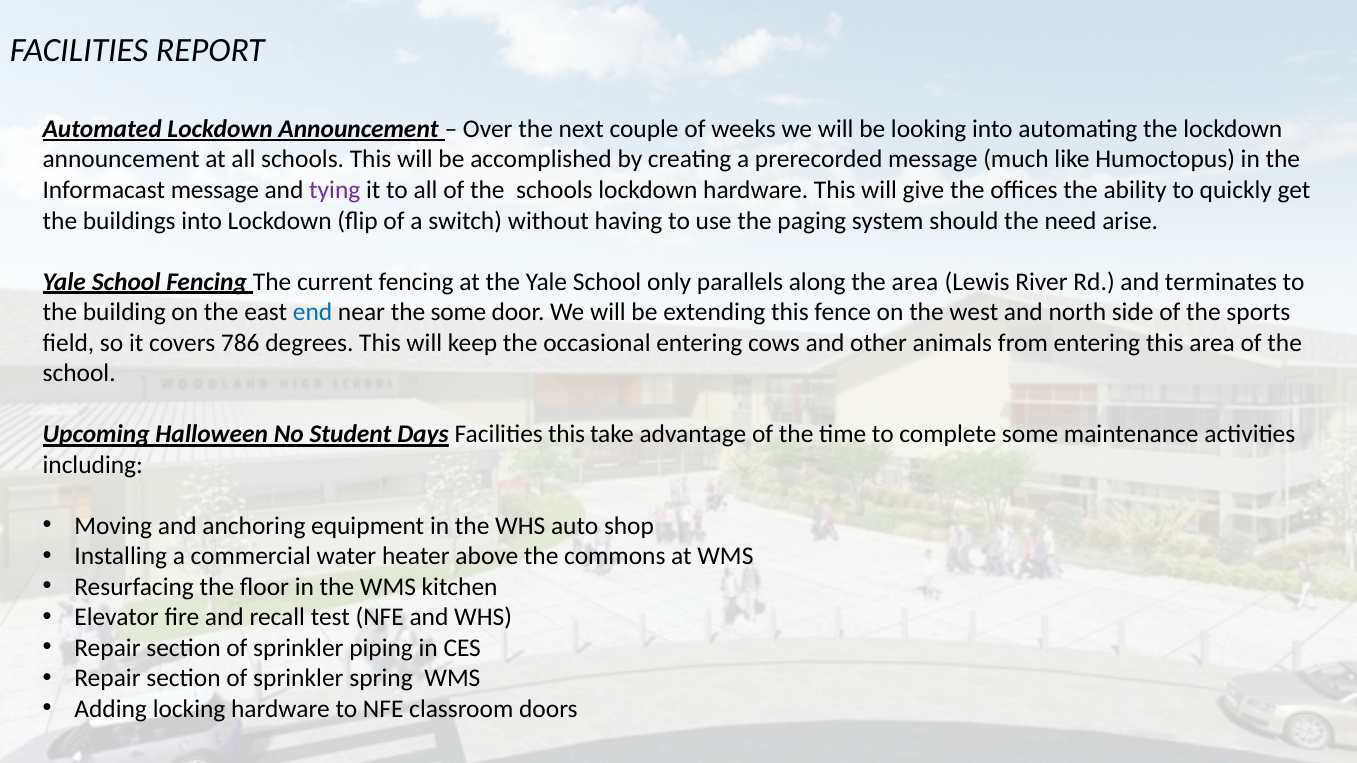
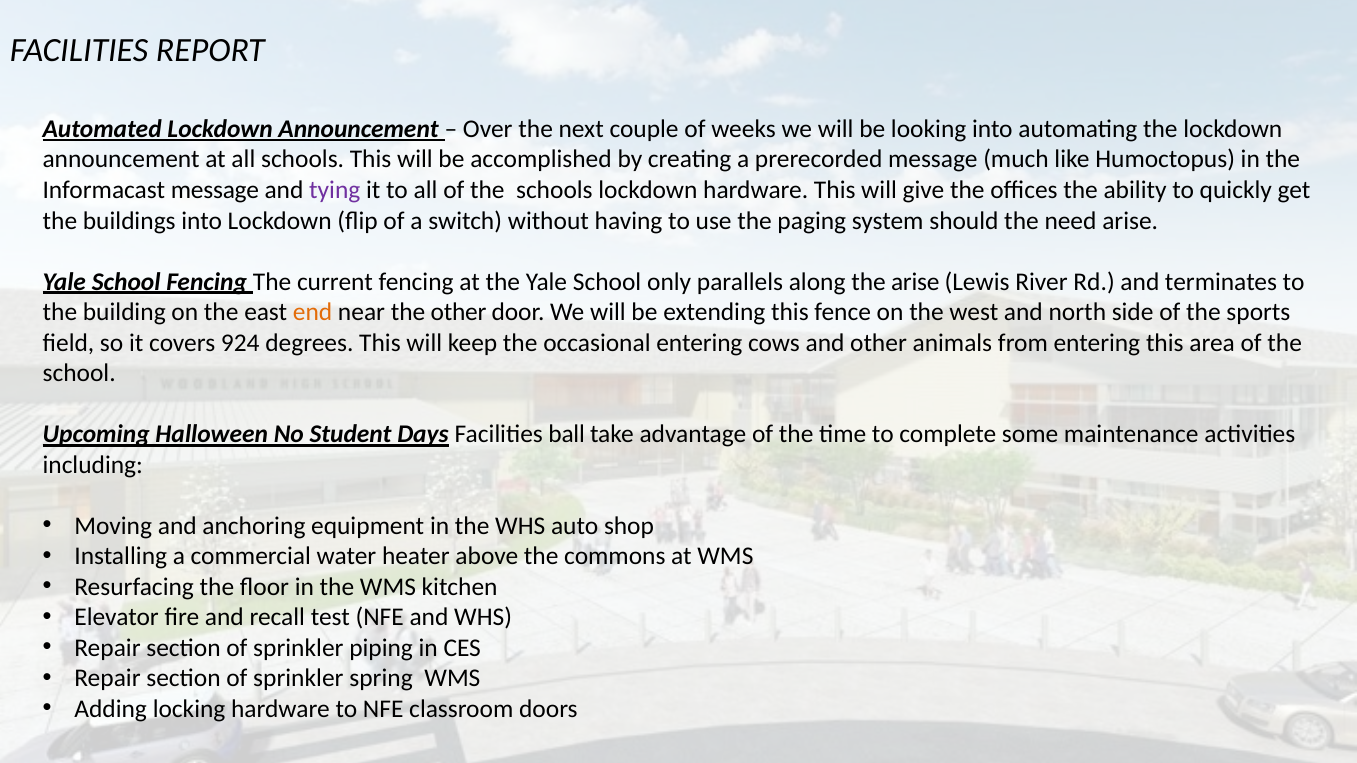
the area: area -> arise (915, 282)
end colour: blue -> orange (313, 312)
the some: some -> other (459, 312)
786: 786 -> 924 (240, 343)
Facilities this: this -> ball (567, 434)
